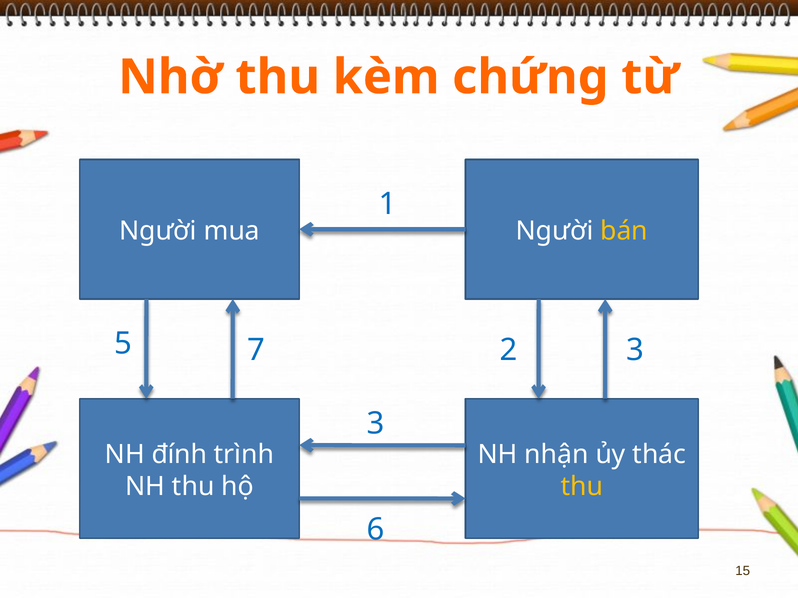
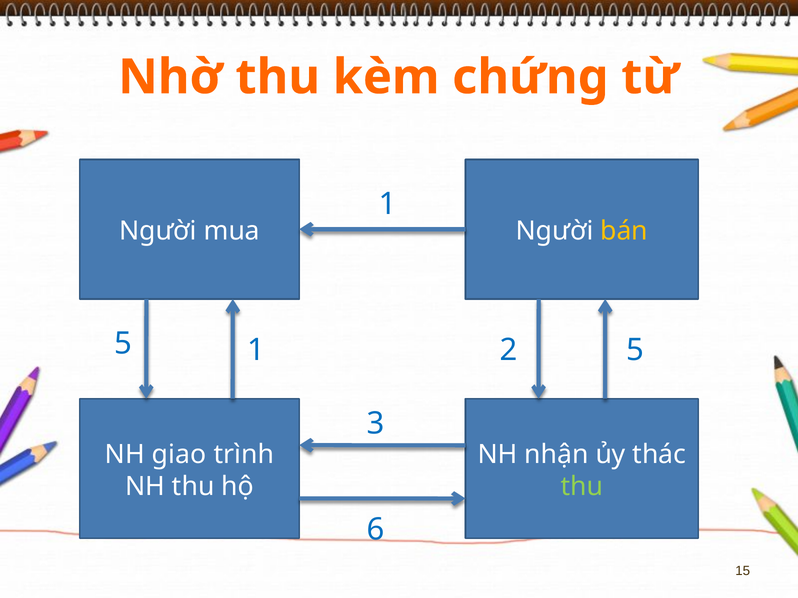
5 7: 7 -> 1 (256, 351)
2 3: 3 -> 5 (635, 351)
đính: đính -> giao (179, 455)
thu colour: yellow -> light green (582, 487)
